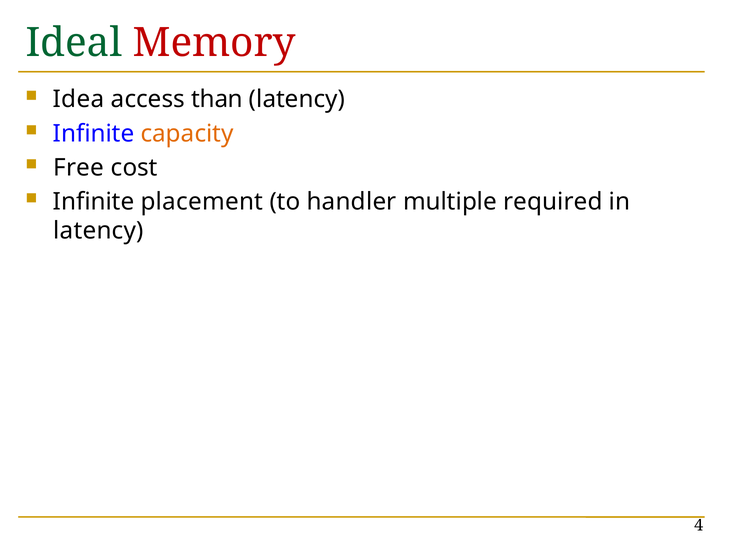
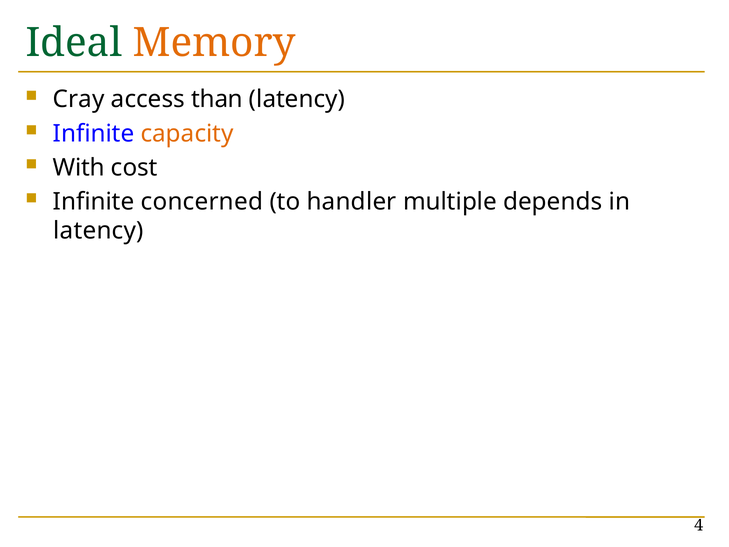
Memory colour: red -> orange (214, 43)
Idea: Idea -> Cray (79, 99)
Free: Free -> With (79, 167)
placement: placement -> concerned (202, 201)
required: required -> depends (553, 201)
